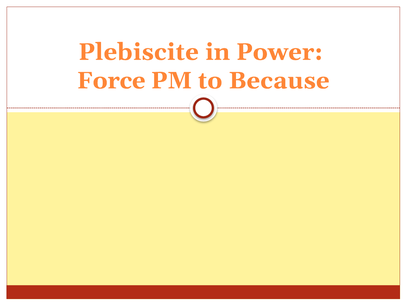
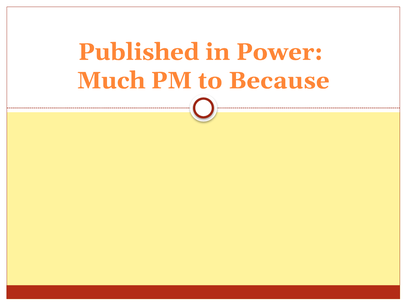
Plebiscite: Plebiscite -> Published (139, 52)
Force: Force -> Much (111, 80)
